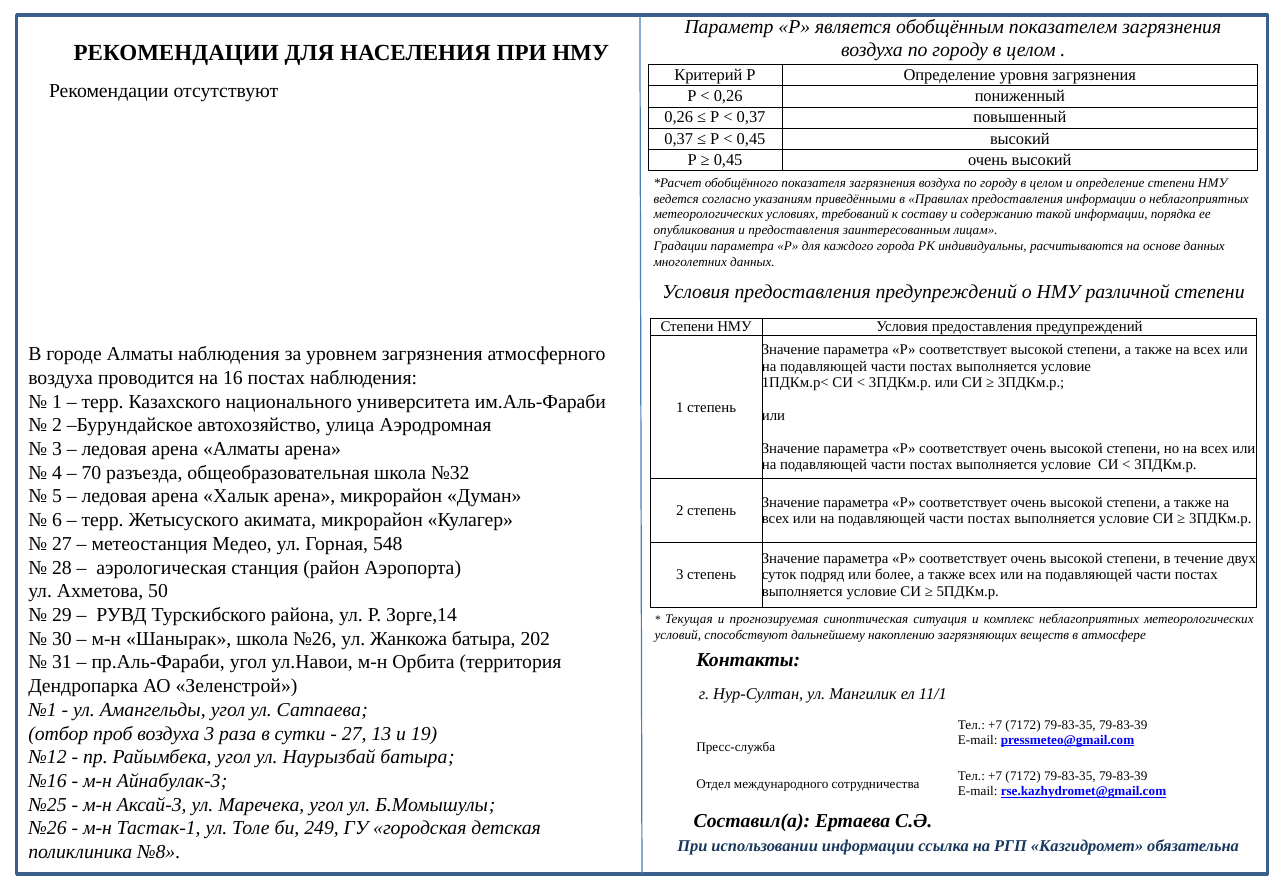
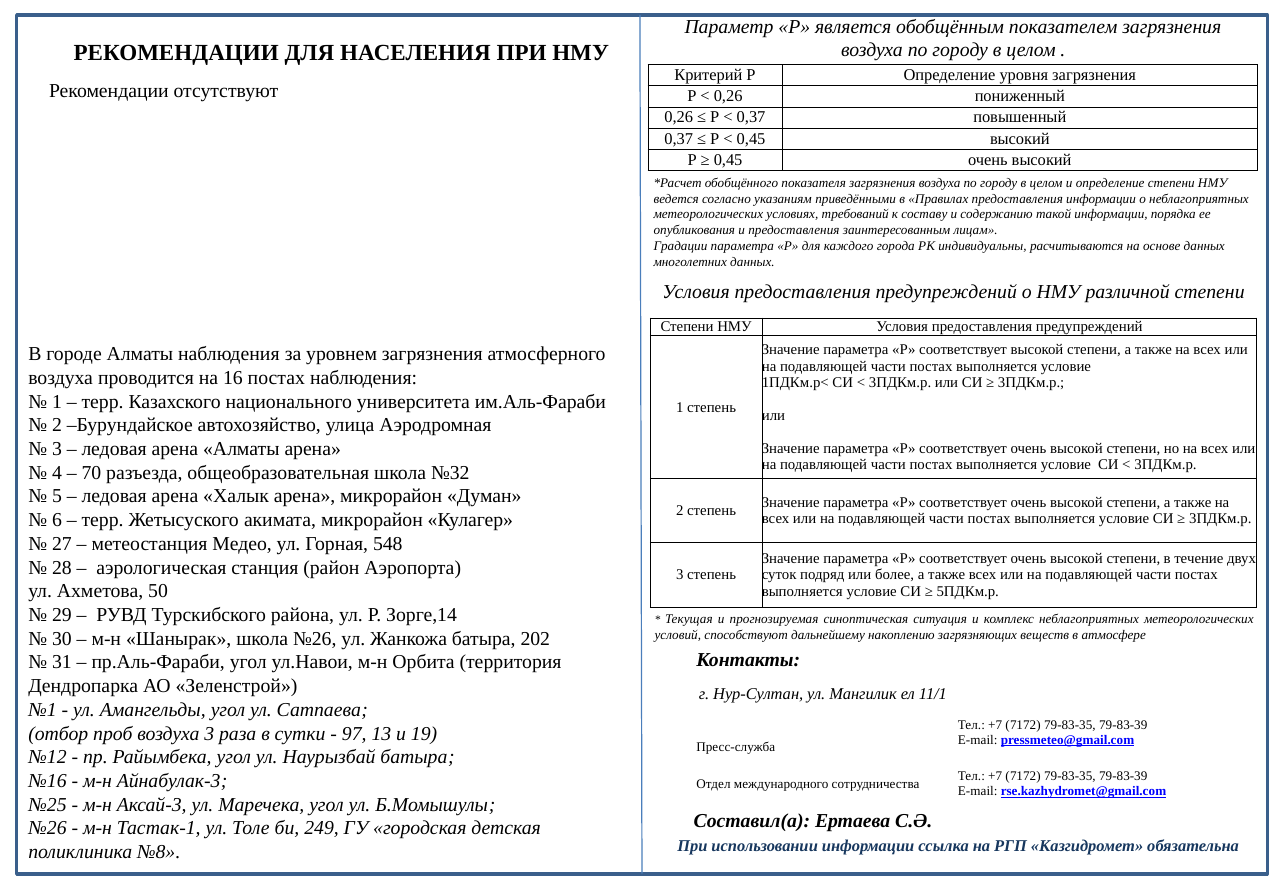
27: 27 -> 97 (354, 733)
